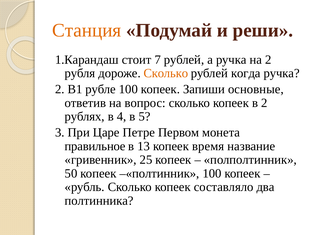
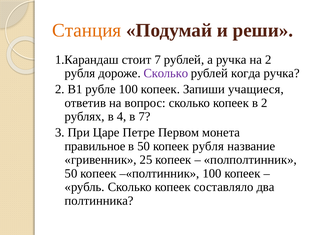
Сколько colour: orange -> purple (166, 73)
основные: основные -> учащиеся (256, 89)
в 5: 5 -> 7 (145, 116)
в 13: 13 -> 50 (144, 146)
копеек время: время -> рубля (208, 146)
